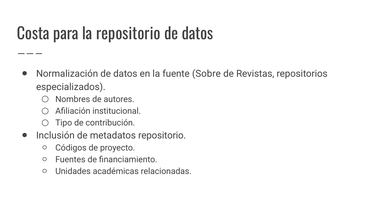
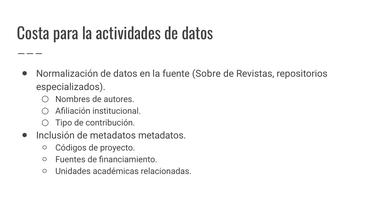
la repositorio: repositorio -> actividades (128, 34)
metadatos repositorio: repositorio -> metadatos (162, 135)
